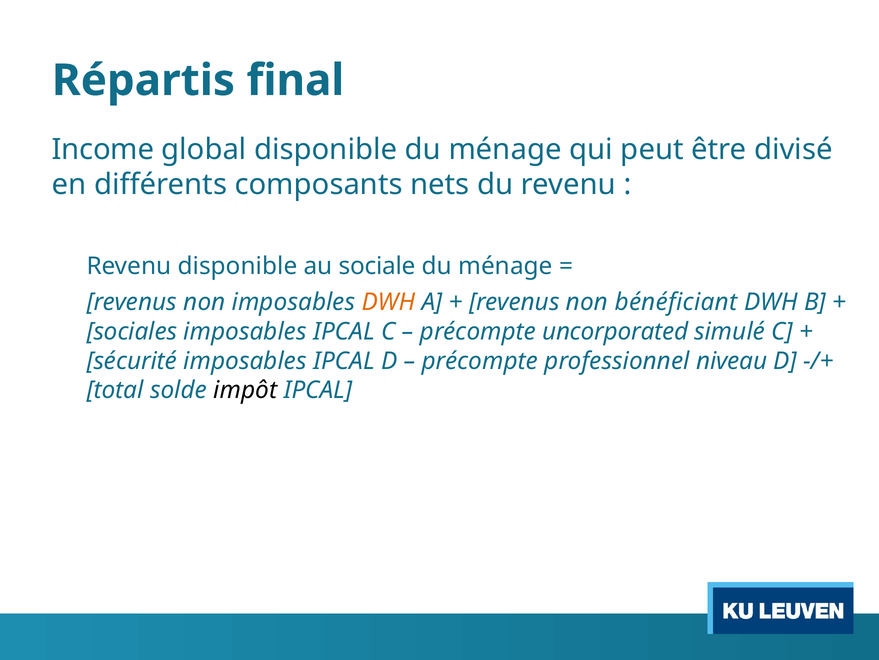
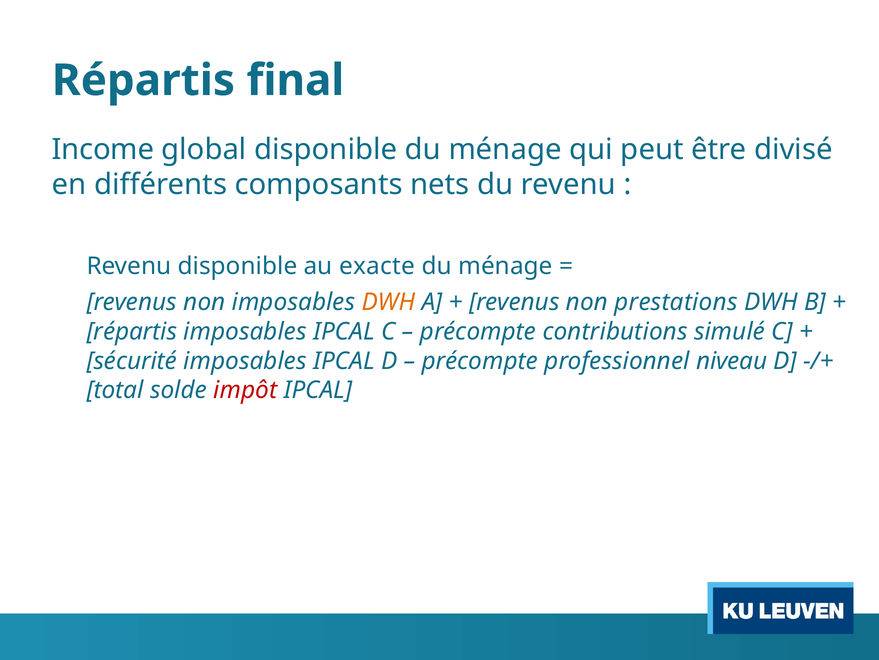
sociale: sociale -> exacte (377, 266)
bénéficiant: bénéficiant -> prestations (676, 302)
sociales: sociales -> répartis (132, 331)
uncorporated: uncorporated -> contributions (615, 331)
impôt colour: black -> red (245, 390)
